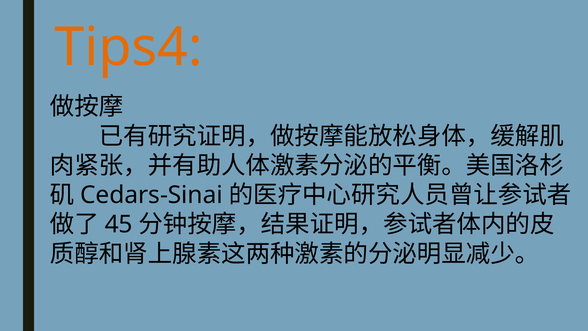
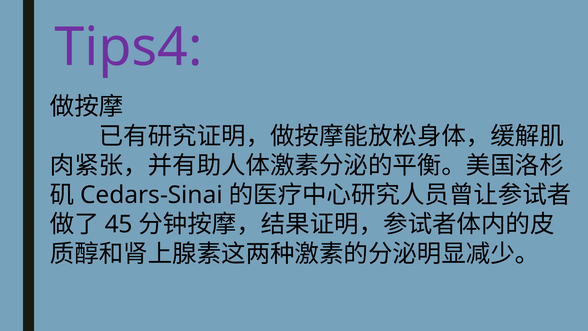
Tips4 colour: orange -> purple (129, 47)
